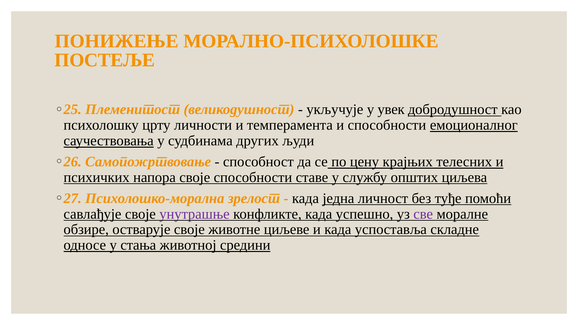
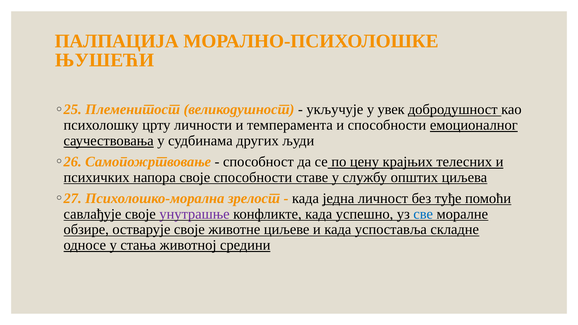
ПОНИЖЕЊЕ: ПОНИЖЕЊЕ -> ПАЛПАЦИЈА (117, 41)
ПОСТЕЉЕ: ПОСТЕЉЕ -> ЊУШЕЋИ (105, 60)
све colour: purple -> blue (423, 214)
